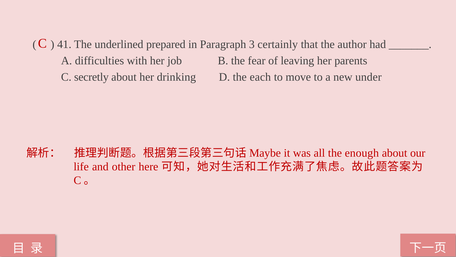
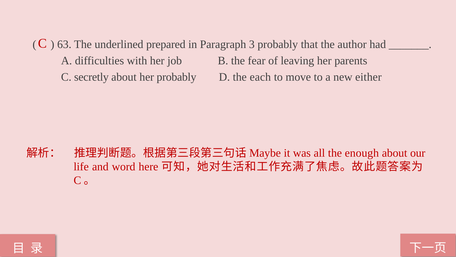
41: 41 -> 63 (64, 44)
3 certainly: certainly -> probably (278, 44)
her drinking: drinking -> probably (177, 77)
under: under -> either (368, 77)
other: other -> word (124, 166)
